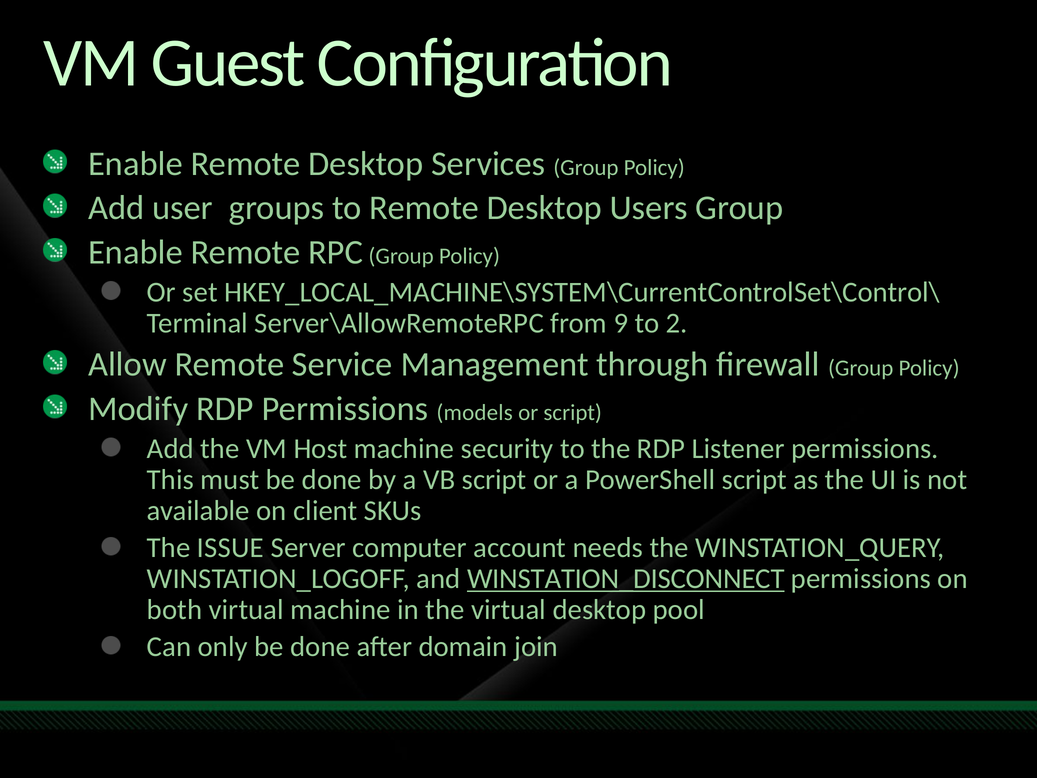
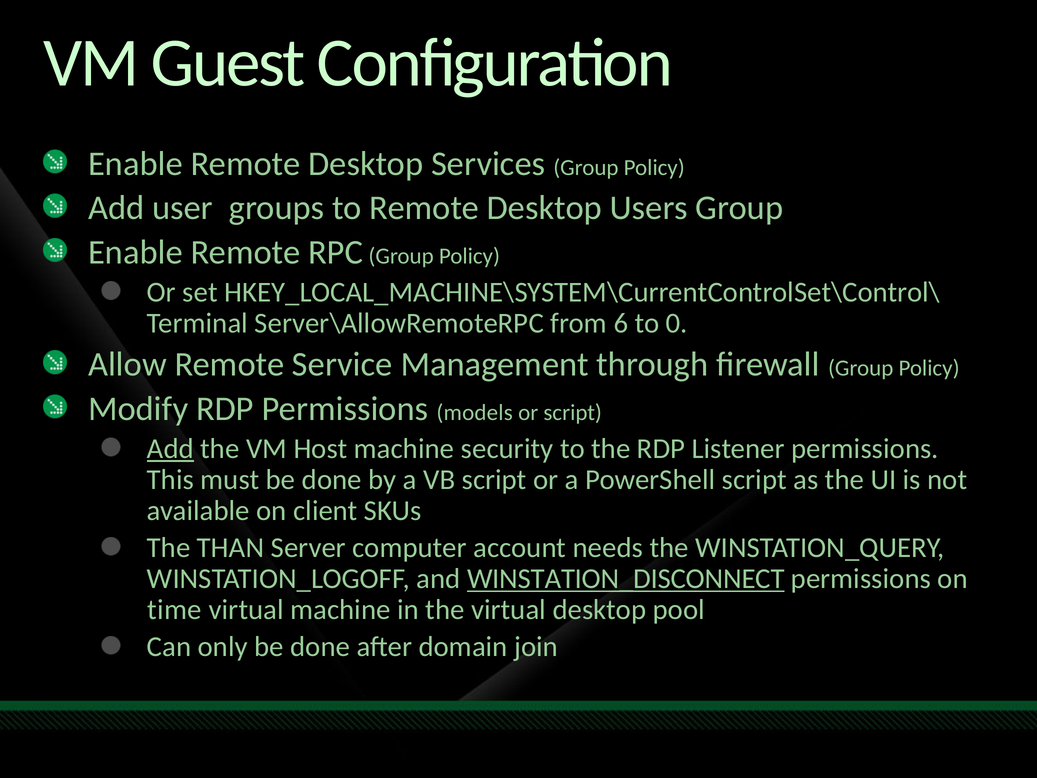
9: 9 -> 6 (621, 323)
2: 2 -> 0 (677, 323)
Add underline: none -> present (170, 448)
ISSUE: ISSUE -> THAN (231, 548)
both: both -> time (174, 610)
